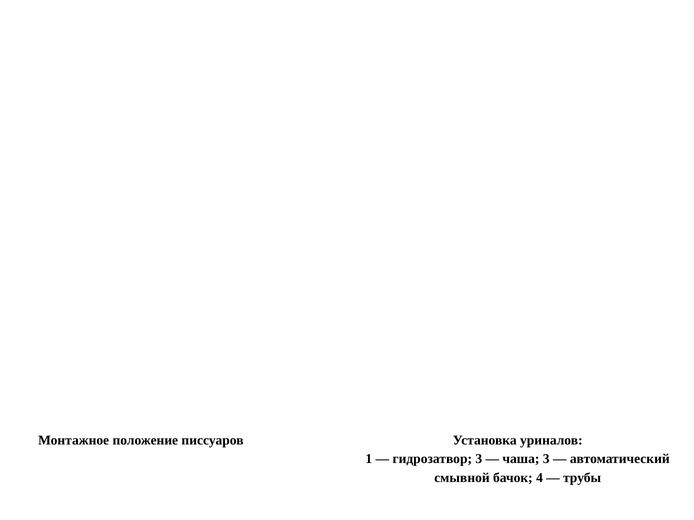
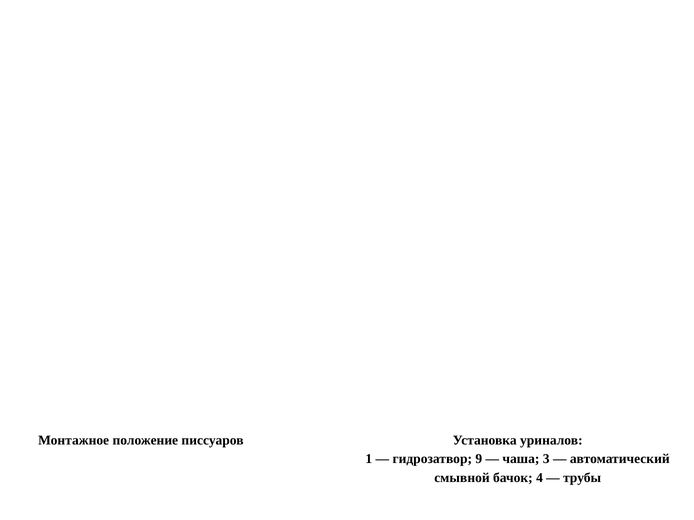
гидрозатвор 3: 3 -> 9 (479, 459)
